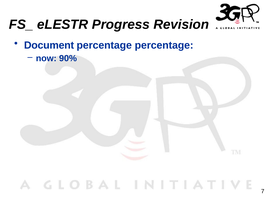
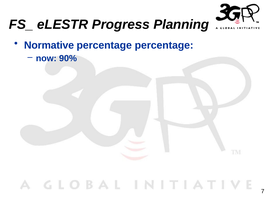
Revision: Revision -> Planning (181, 24)
Document: Document -> Normative (49, 45)
